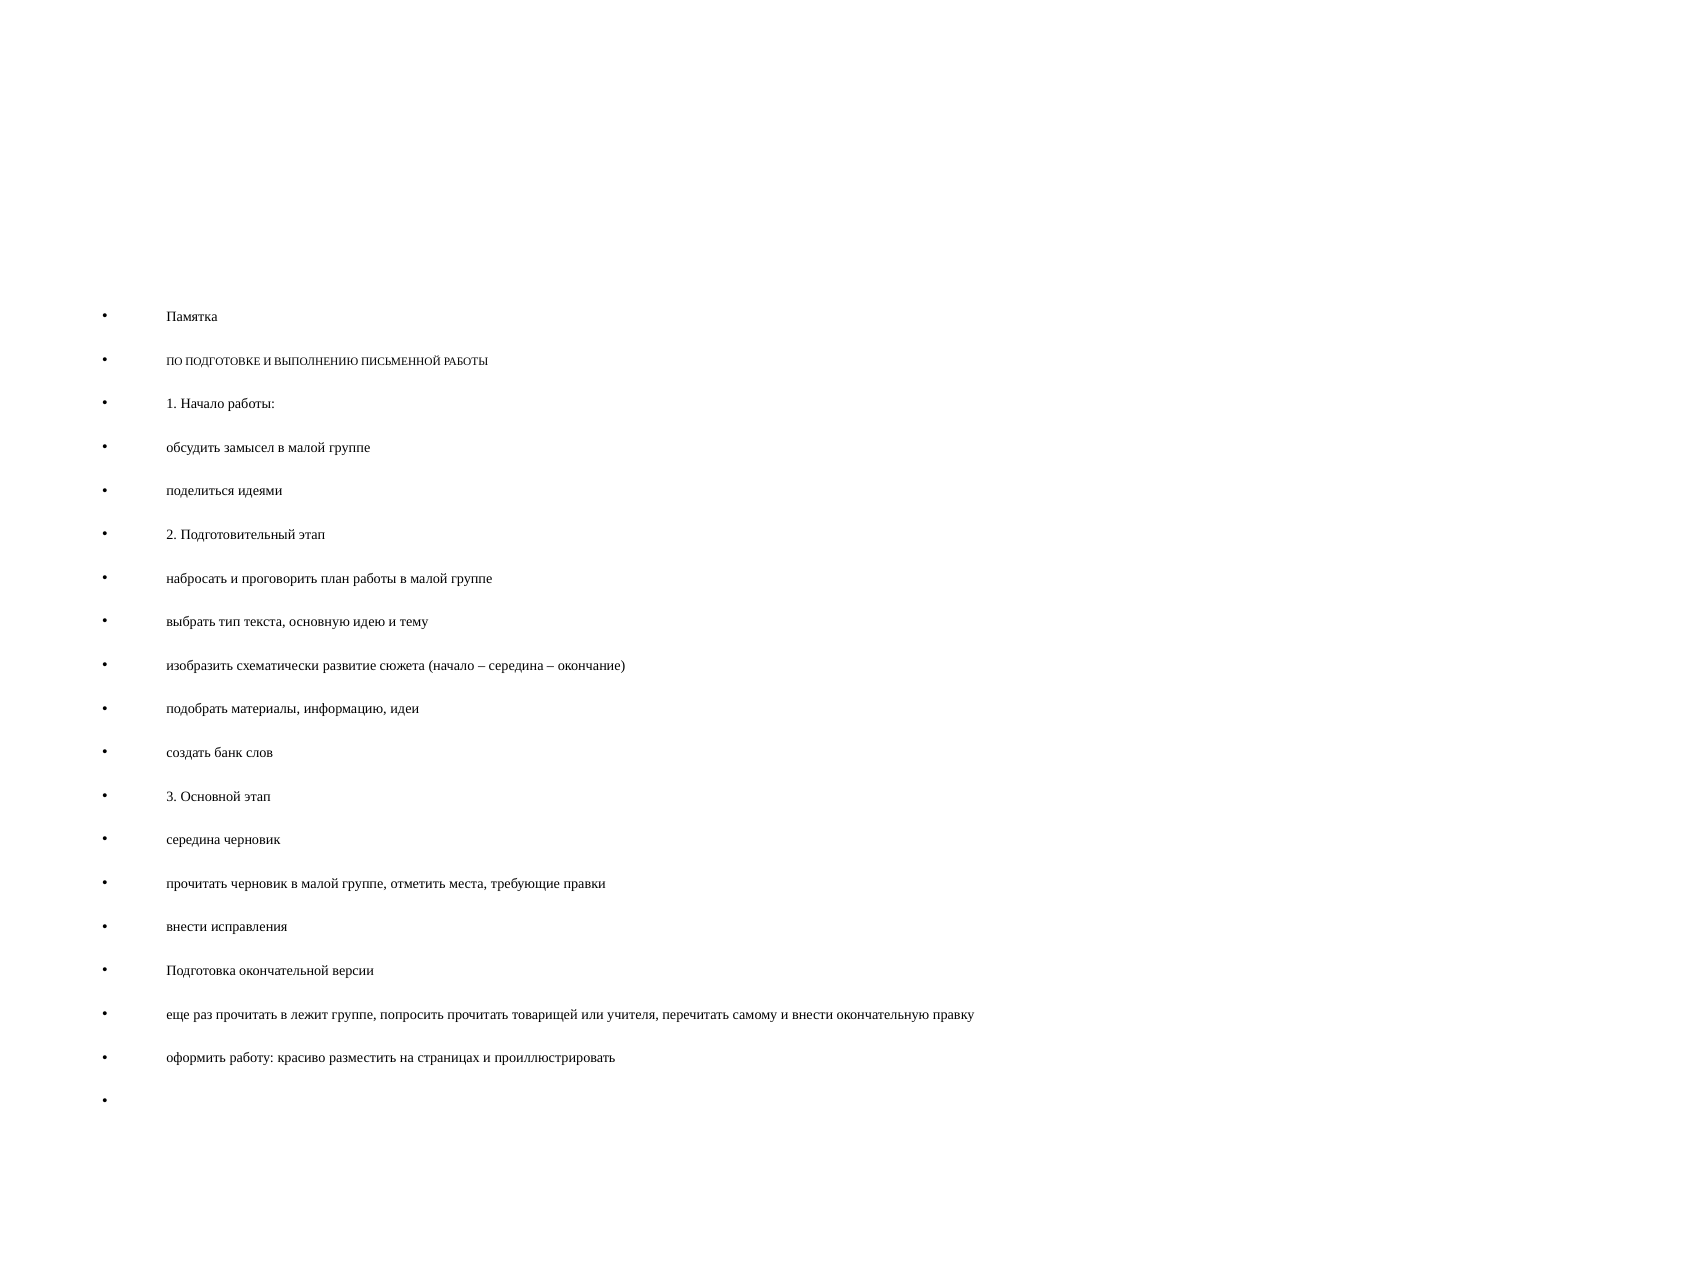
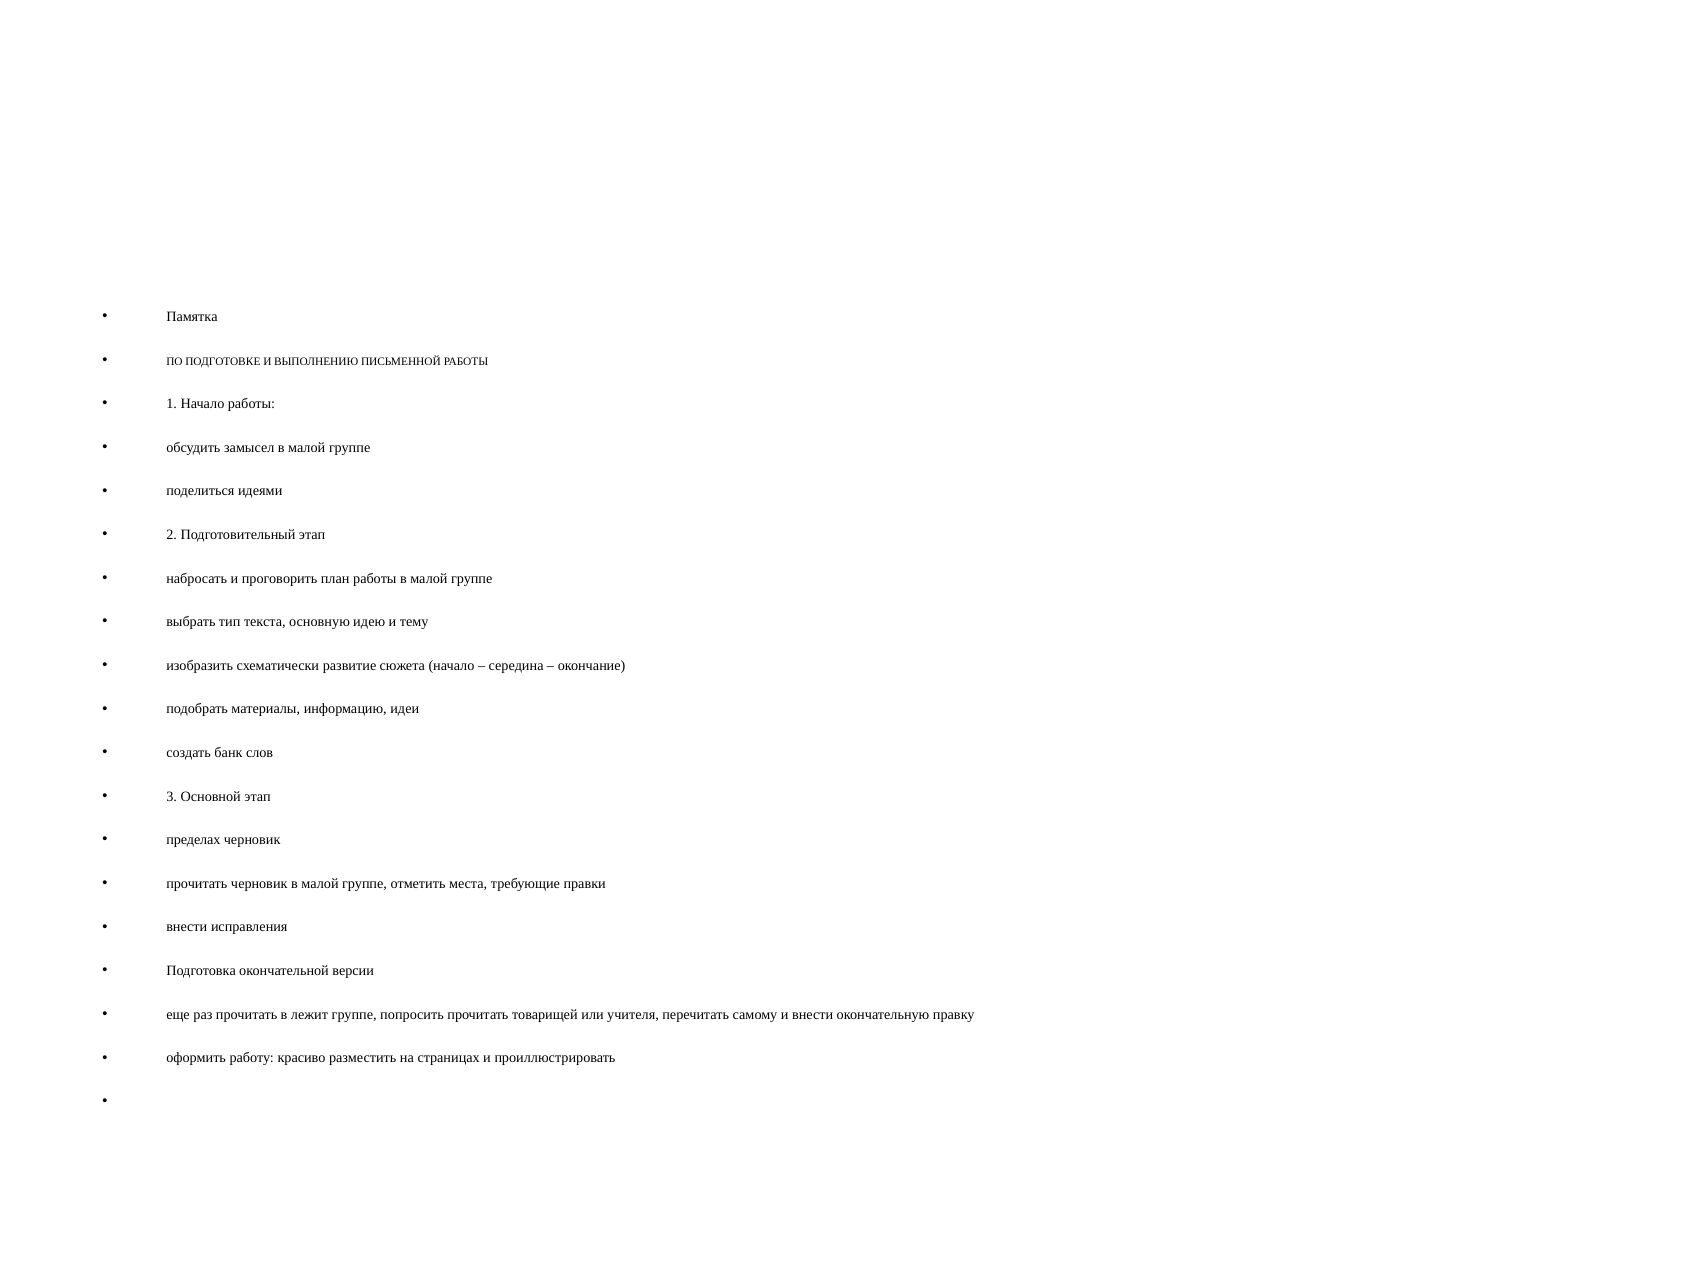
середина: середина -> пределах (193, 840)
